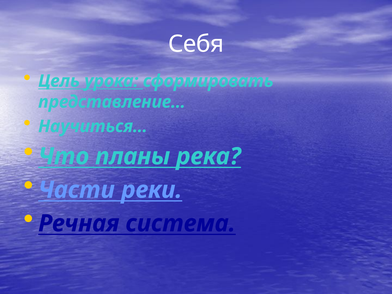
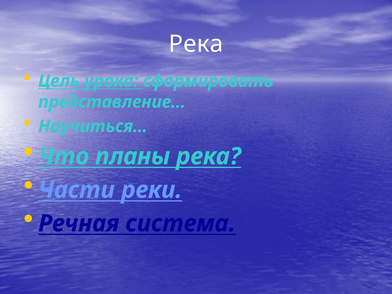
Себя: Себя -> Река (196, 44)
